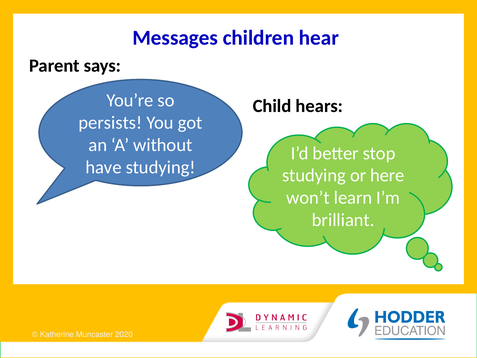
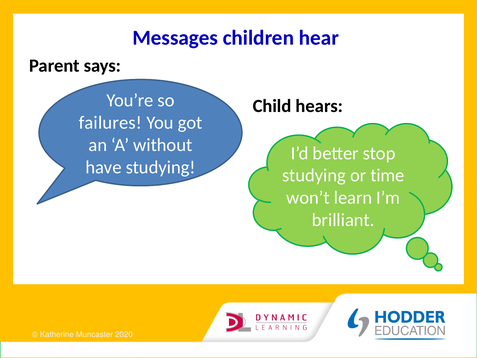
persists: persists -> failures (110, 123)
here: here -> time (387, 175)
